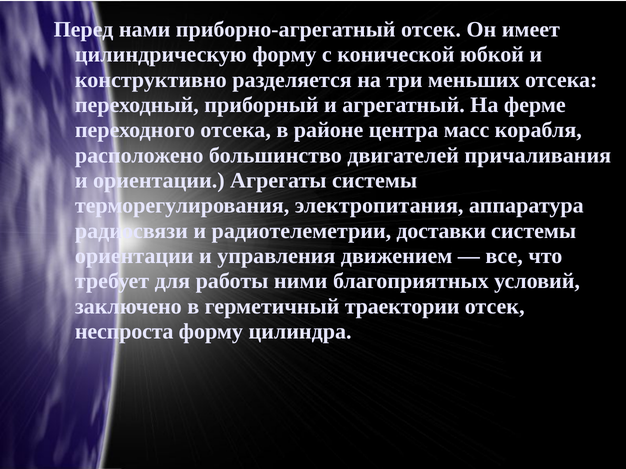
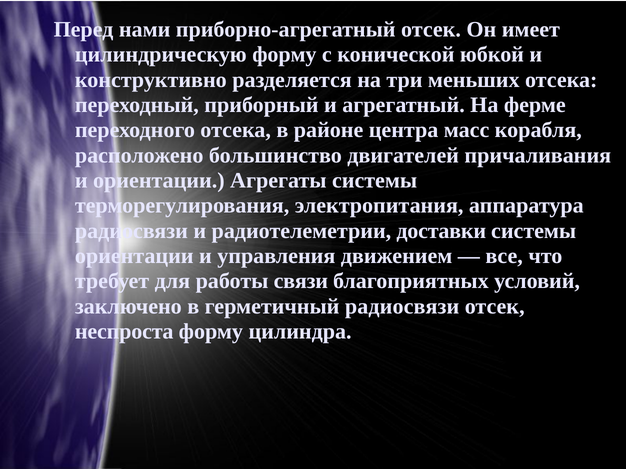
ними: ними -> связи (301, 281)
герметичный траектории: траектории -> радиосвязи (402, 307)
